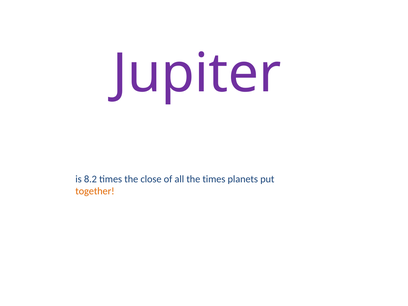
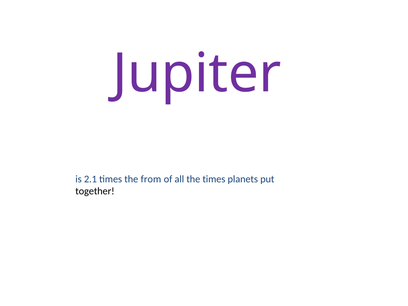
8.2: 8.2 -> 2.1 (90, 179)
close: close -> from (151, 179)
together colour: orange -> black (95, 191)
